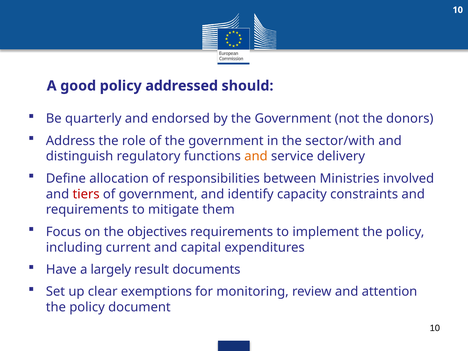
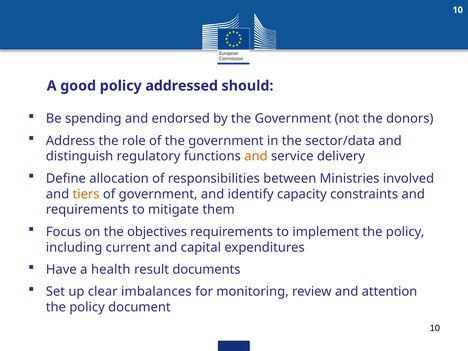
quarterly: quarterly -> spending (93, 119)
sector/with: sector/with -> sector/data (340, 141)
tiers colour: red -> orange (86, 194)
largely: largely -> health (111, 269)
exemptions: exemptions -> imbalances (156, 292)
